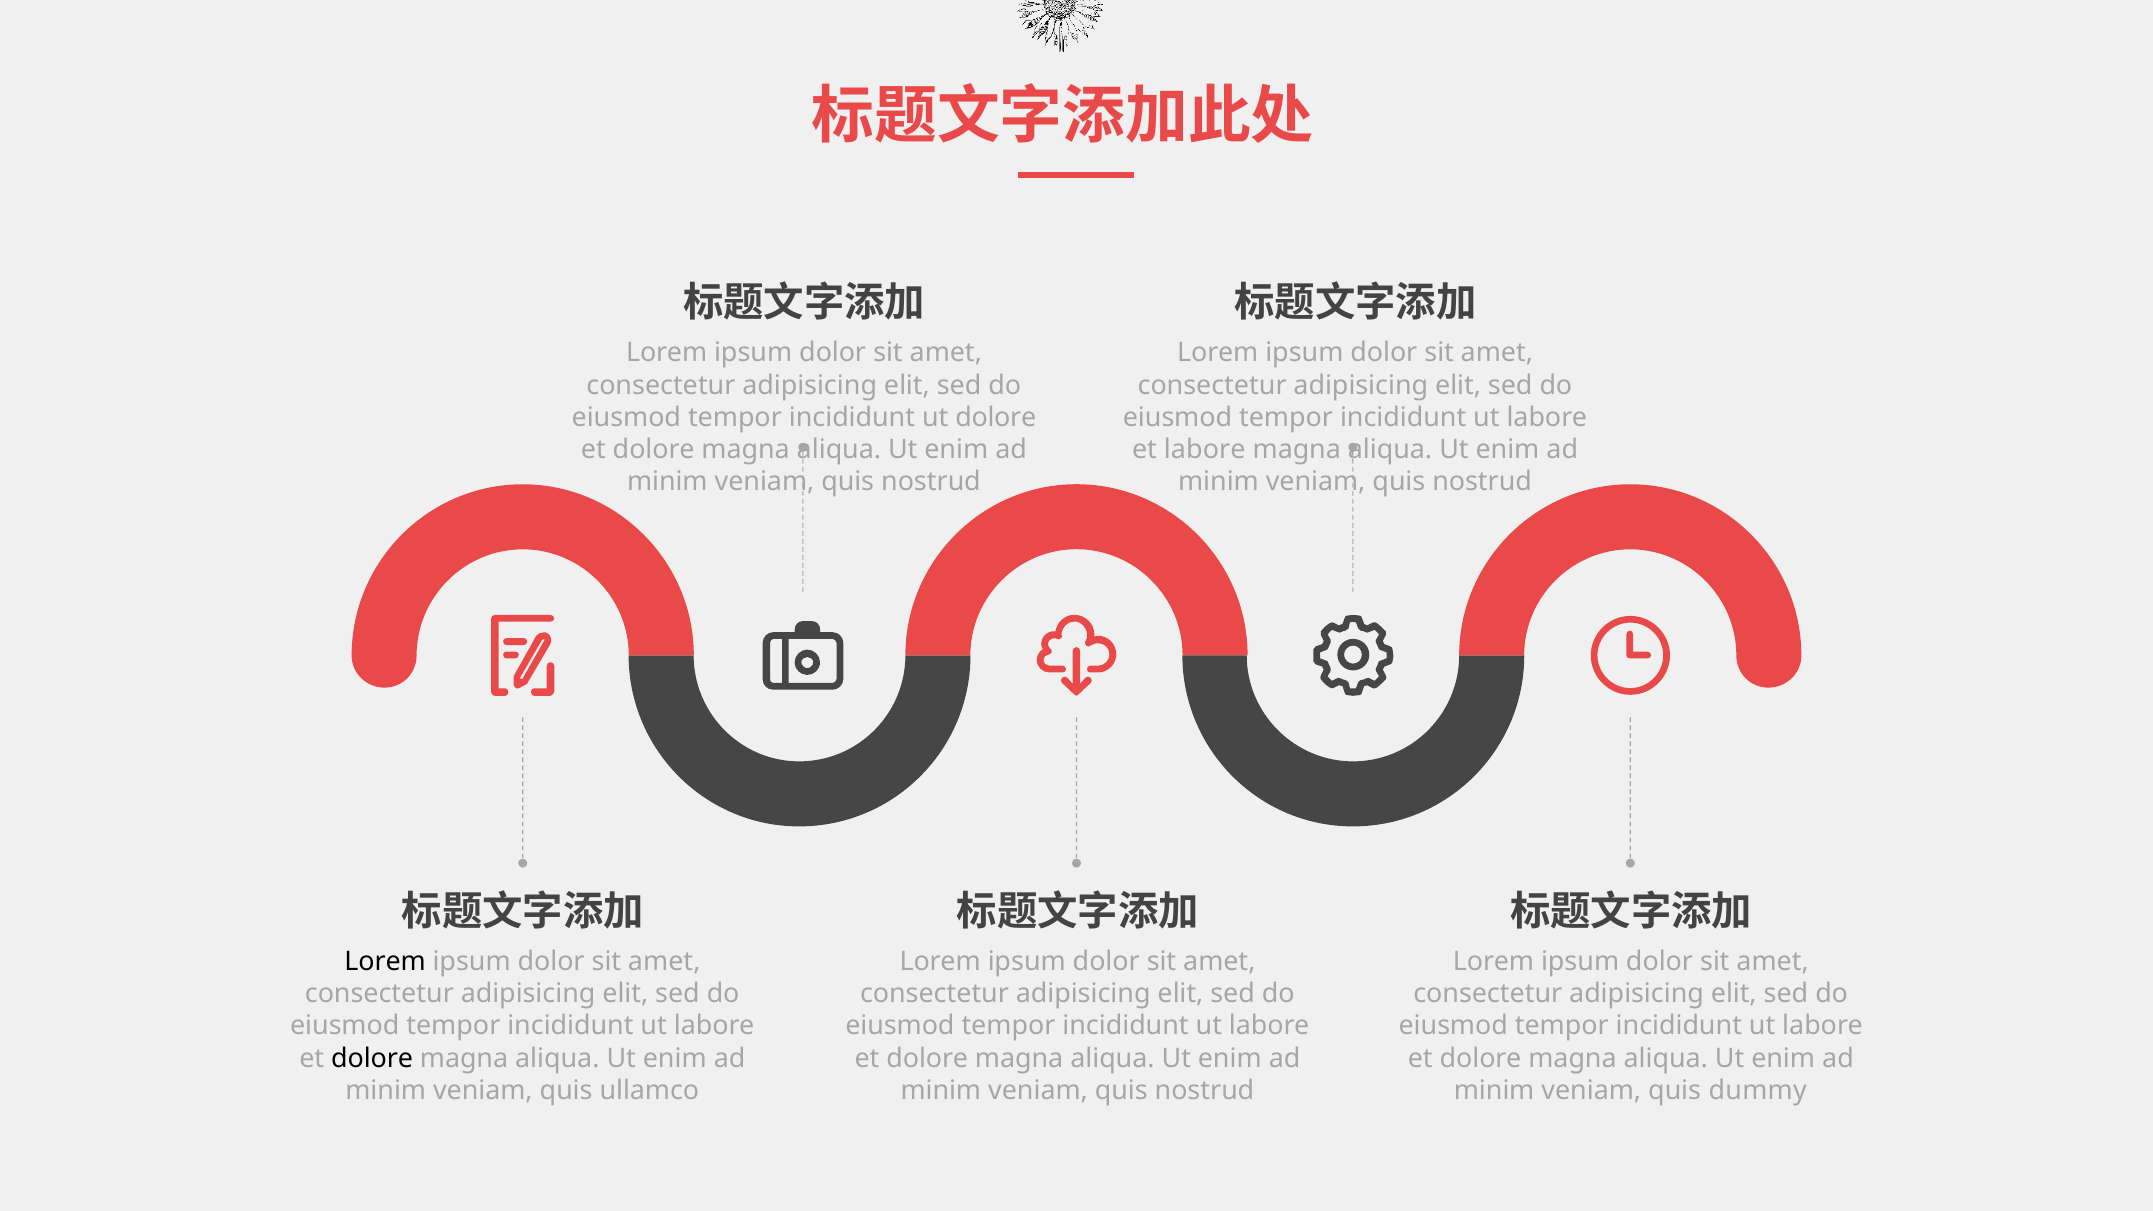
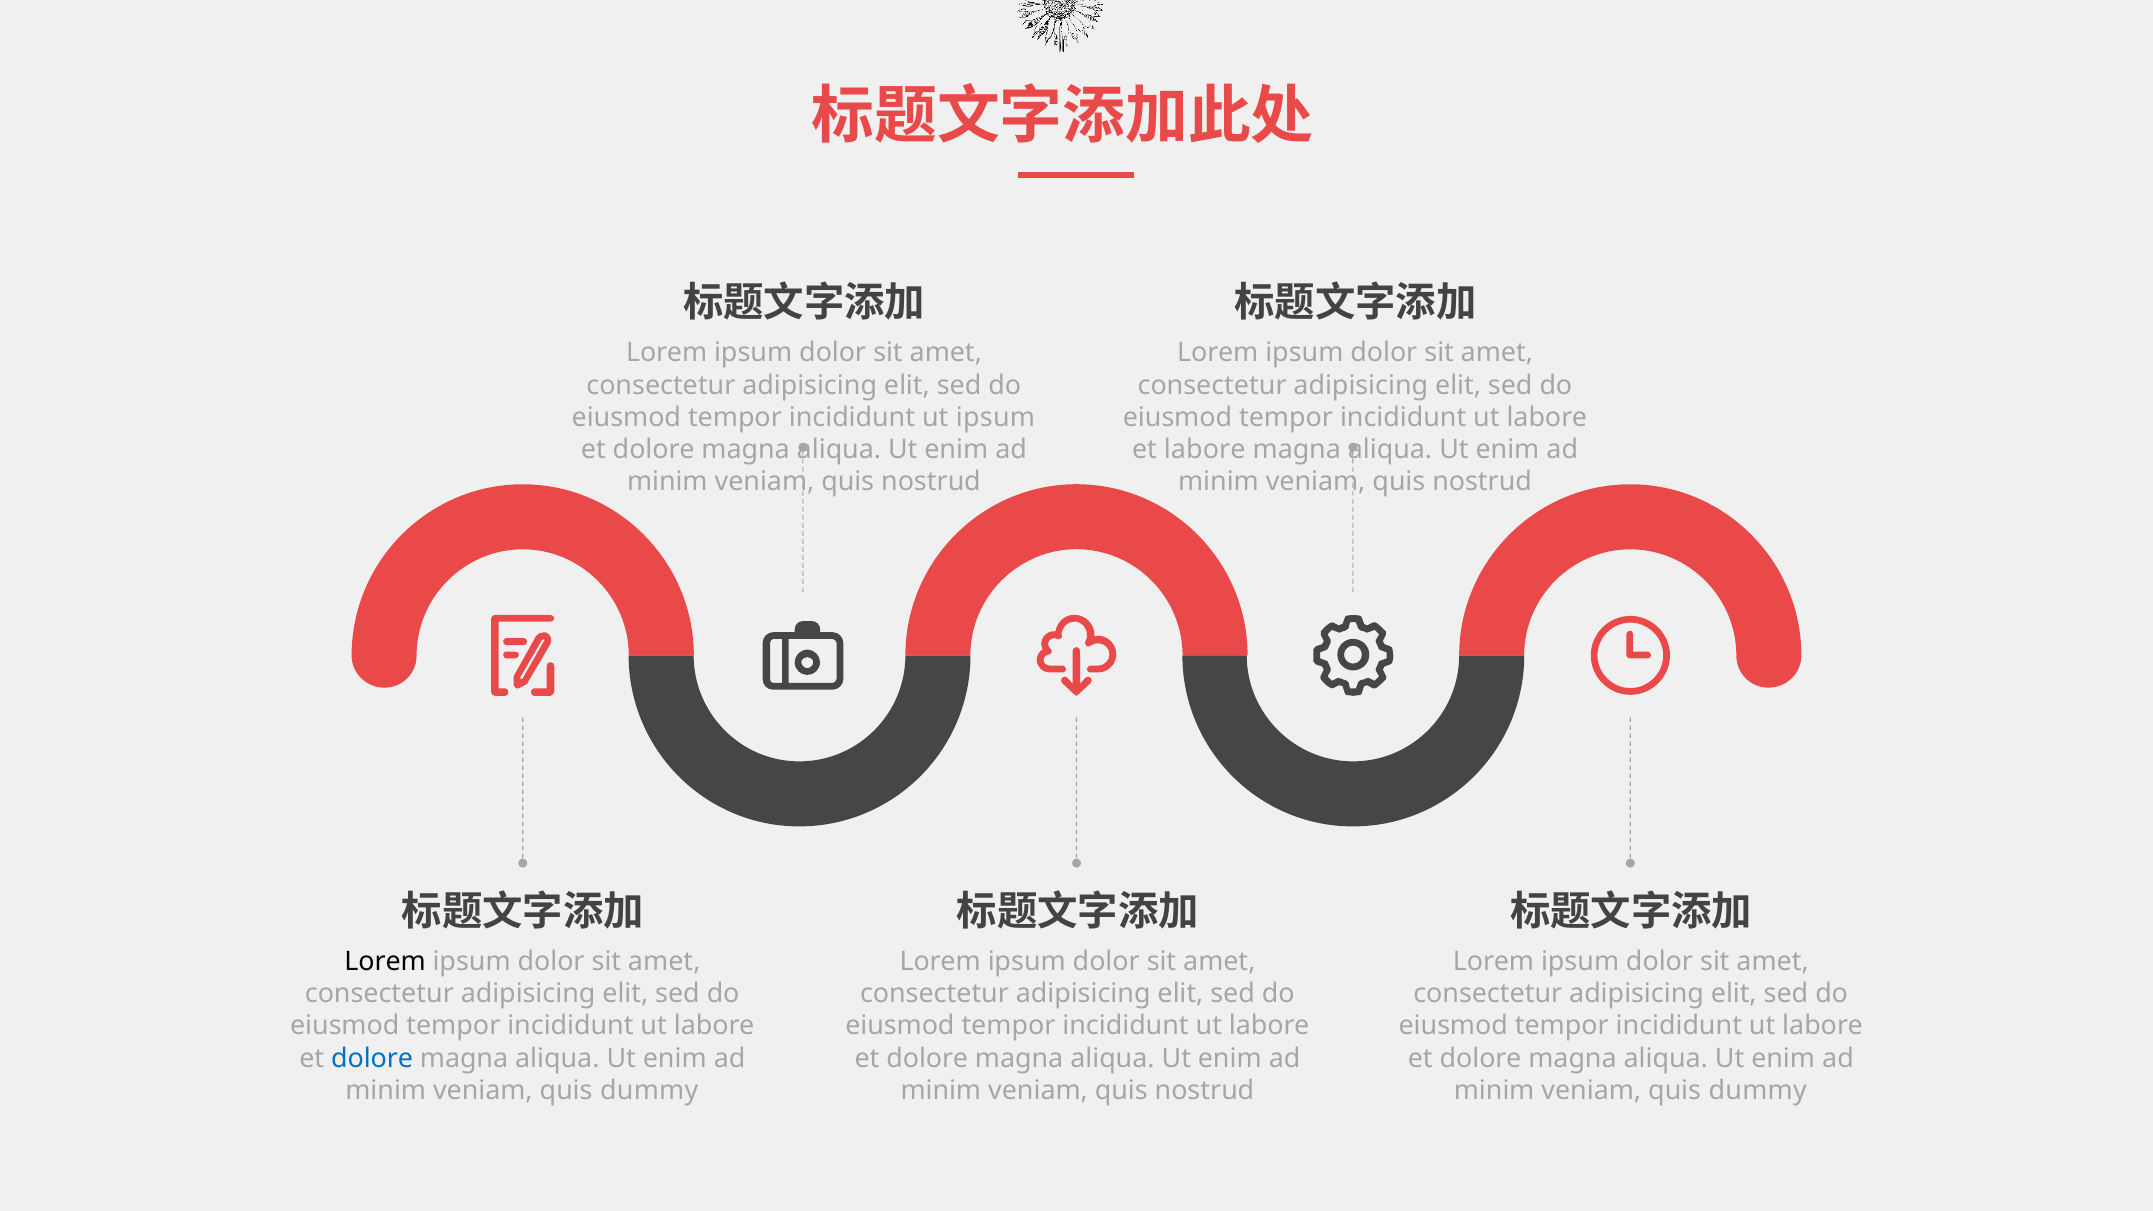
ut dolore: dolore -> ipsum (995, 417)
dolore colour: black -> blue (372, 1058)
ullamco: ullamco -> dummy (649, 1091)
